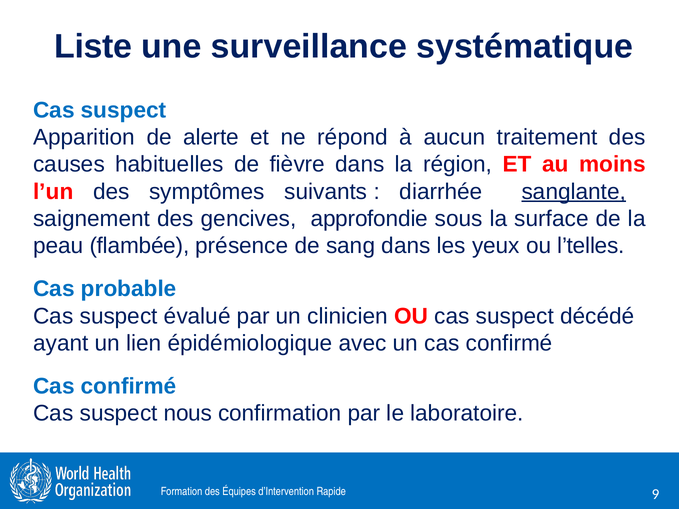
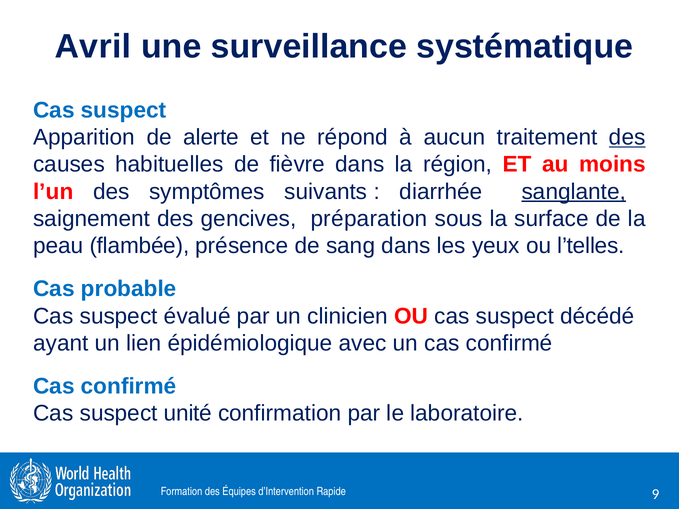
Liste: Liste -> Avril (93, 47)
des underline: none -> present (627, 137)
approfondie: approfondie -> préparation (369, 219)
nous: nous -> unité (188, 414)
